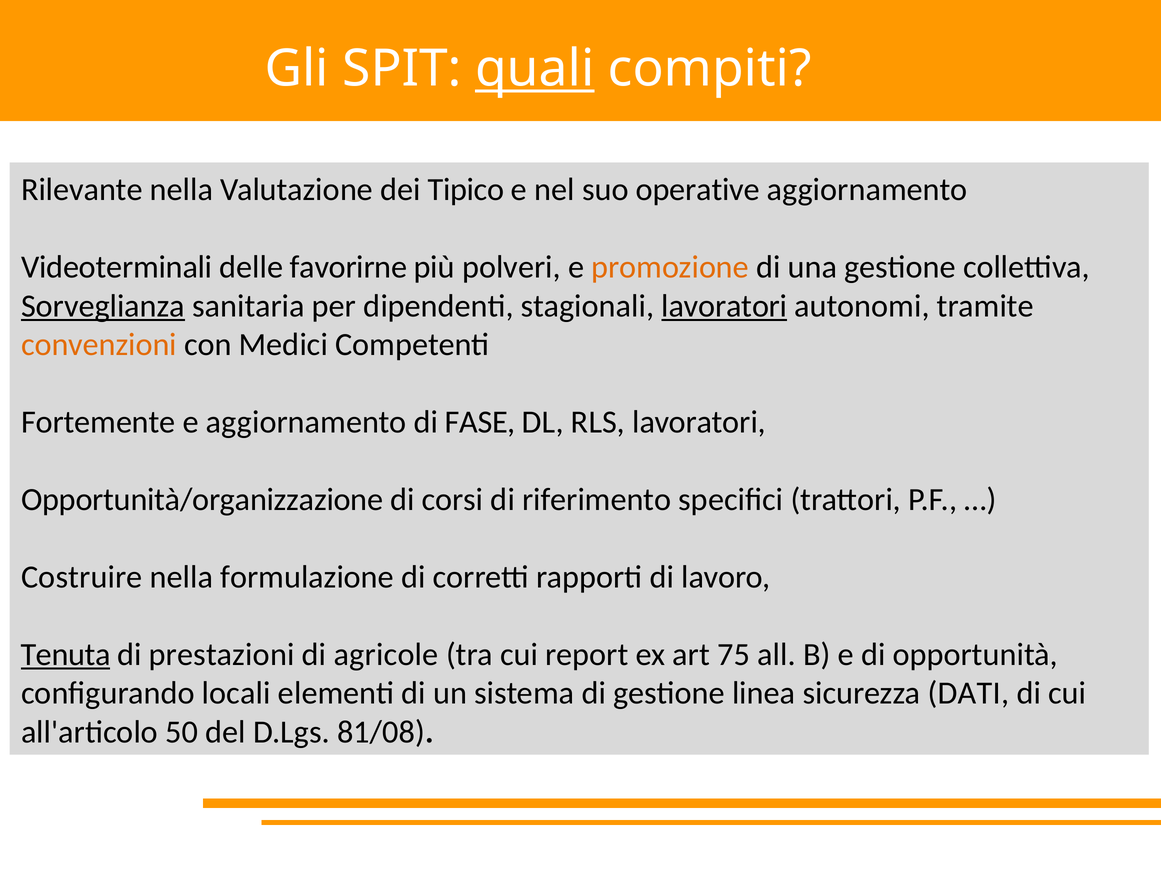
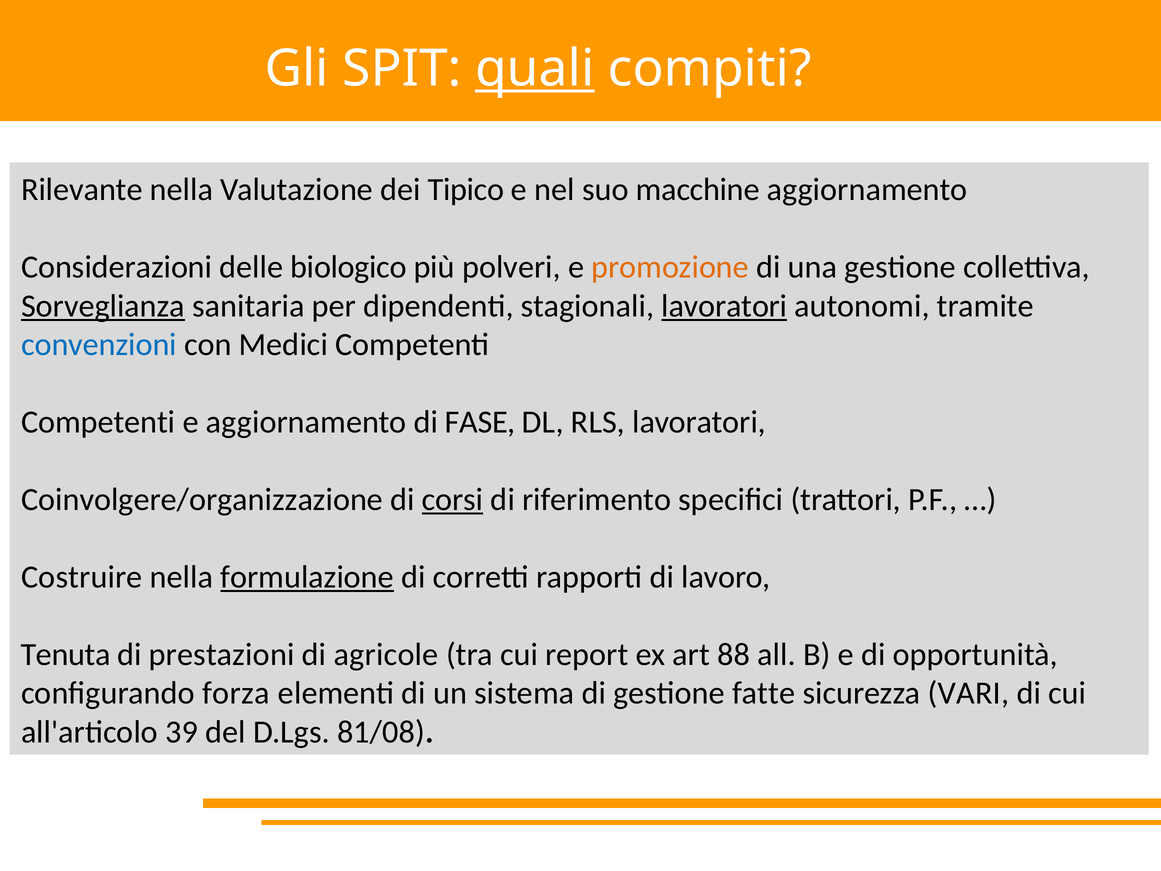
operative: operative -> macchine (698, 190)
Videoterminali: Videoterminali -> Considerazioni (117, 267)
favorirne: favorirne -> biologico (349, 267)
convenzioni colour: orange -> blue (99, 345)
Fortemente: Fortemente -> Competenti (98, 422)
Opportunità/organizzazione: Opportunità/organizzazione -> Coinvolgere/organizzazione (202, 499)
corsi underline: none -> present (453, 499)
formulazione underline: none -> present (307, 577)
Tenuta underline: present -> none (66, 654)
75: 75 -> 88 (734, 654)
locali: locali -> forza (236, 693)
linea: linea -> fatte (764, 693)
DATI: DATI -> VARI (968, 693)
50: 50 -> 39 (182, 732)
